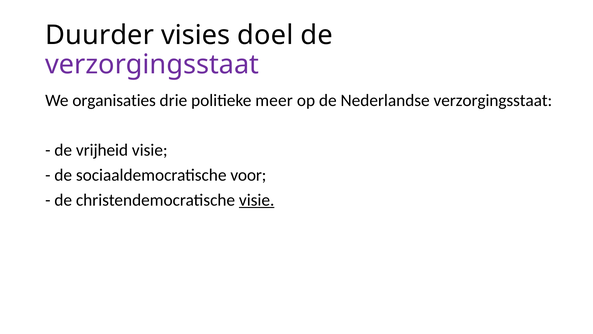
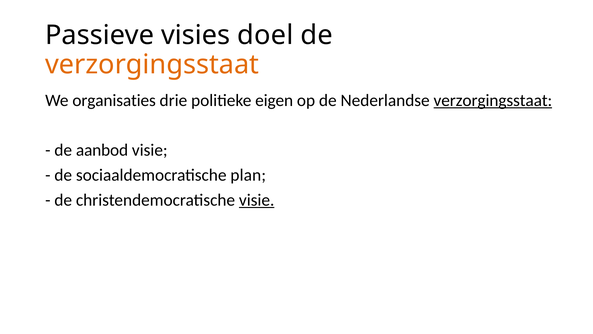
Duurder: Duurder -> Passieve (100, 35)
verzorgingsstaat colour: purple -> orange (152, 64)
meer: meer -> eigen (274, 100)
verzorgingsstaat underline: none -> present (493, 100)
vrijheid: vrijheid -> aanbod (102, 150)
voor: voor -> plan (248, 175)
